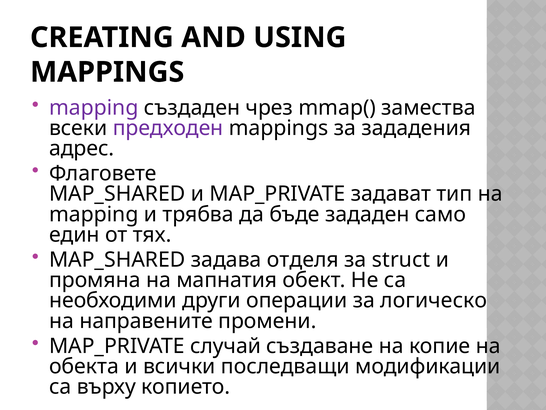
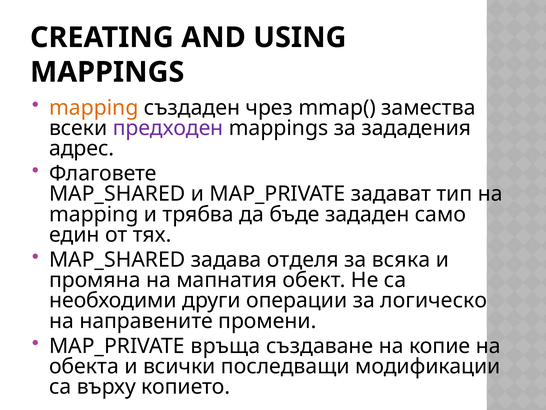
mapping colour: purple -> orange (94, 108)
struct: struct -> всяка (401, 259)
случай: случай -> връща (225, 346)
